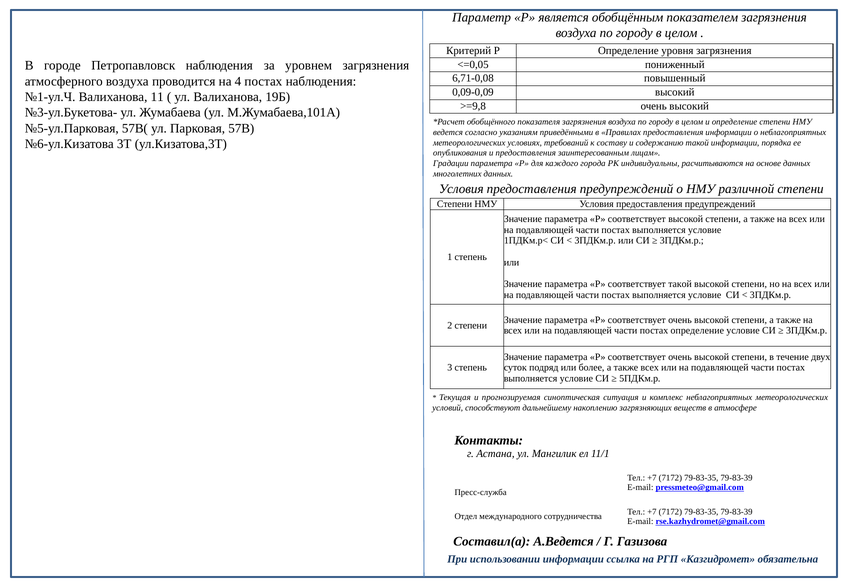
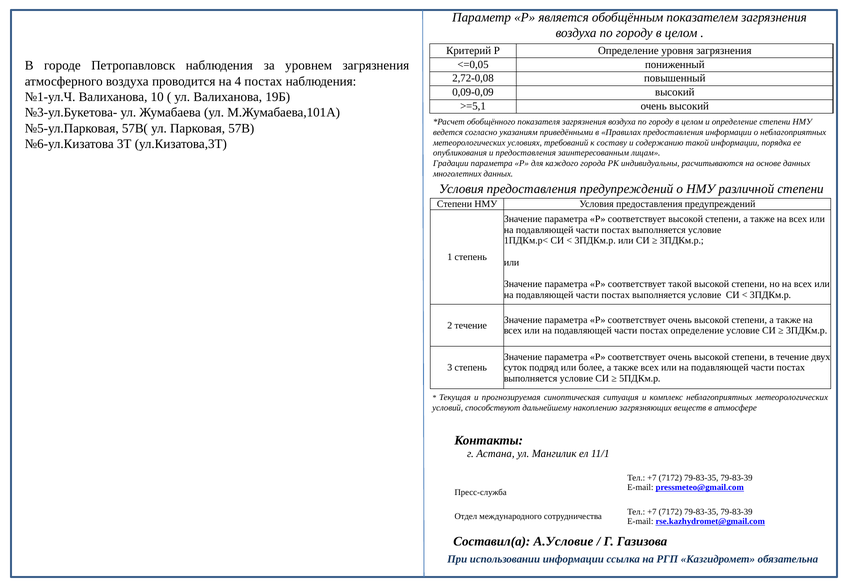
6,71-0,08: 6,71-0,08 -> 2,72-0,08 (473, 78)
11: 11 -> 10 (157, 97)
>=9,8: >=9,8 -> >=5,1 (473, 106)
2 степени: степени -> течение (471, 325)
А.Ведется: А.Ведется -> А.Условие (563, 541)
